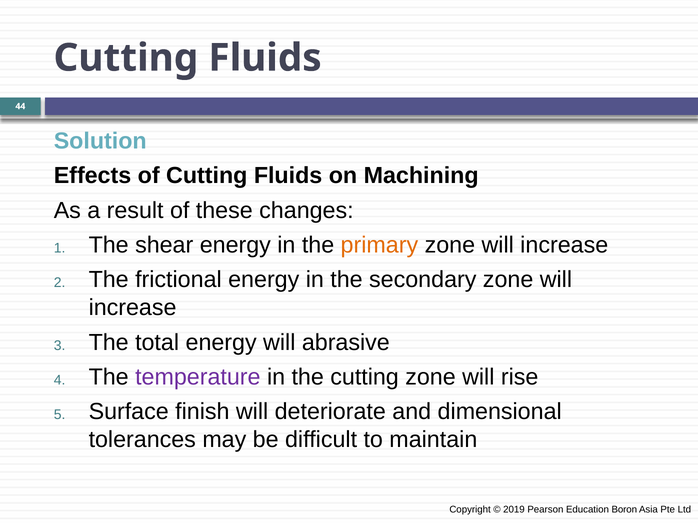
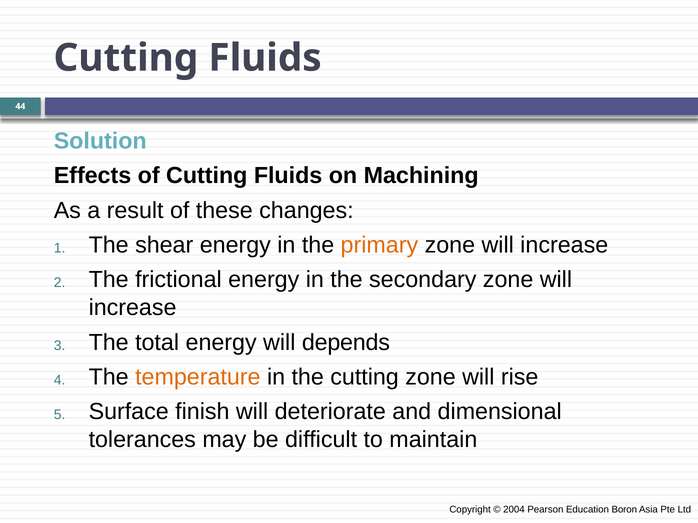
abrasive: abrasive -> depends (346, 343)
temperature colour: purple -> orange (198, 377)
2019: 2019 -> 2004 (514, 510)
